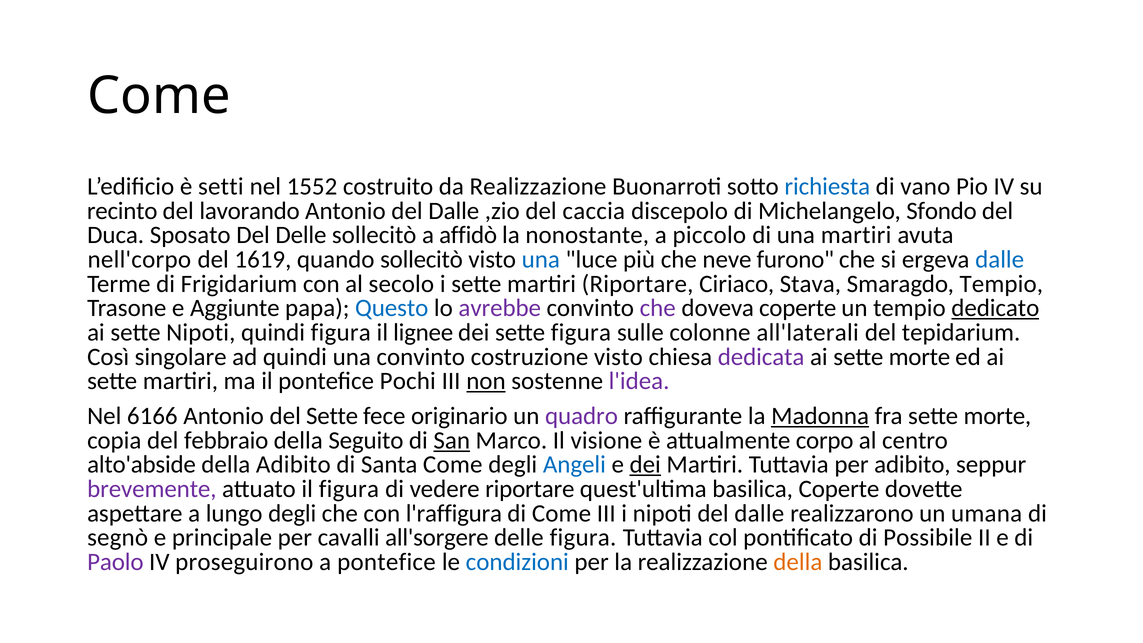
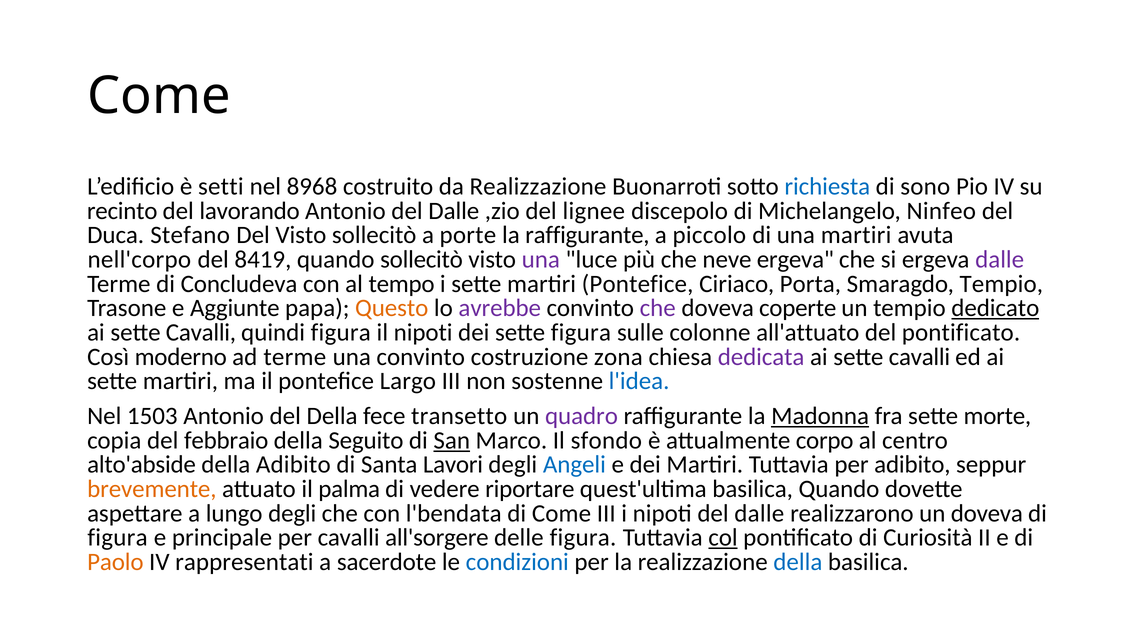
1552: 1552 -> 8968 (312, 187)
vano: vano -> sono (925, 187)
caccia: caccia -> lignee (594, 211)
Sfondo: Sfondo -> Ninfeo (941, 211)
Sposato: Sposato -> Stefano (190, 235)
Del Delle: Delle -> Visto (301, 235)
affidò: affidò -> porte (468, 235)
la nonostante: nonostante -> raffigurante (587, 235)
1619: 1619 -> 8419 (263, 260)
una colour: blue -> purple (541, 260)
neve furono: furono -> ergeva (795, 260)
dalle colour: blue -> purple (1000, 260)
Frigidarium: Frigidarium -> Concludeva (239, 284)
secolo: secolo -> tempo (402, 284)
martiri Riportare: Riportare -> Pontefice (638, 284)
Stava: Stava -> Porta (810, 284)
Questo colour: blue -> orange (392, 308)
Nipoti: Nipoti -> Cavalli (201, 332)
il lignee: lignee -> nipoti (423, 332)
all'laterali: all'laterali -> all'attuato (808, 332)
del tepidarium: tepidarium -> pontificato (961, 332)
singolare: singolare -> moderno (181, 357)
ad quindi: quindi -> terme (295, 357)
costruzione visto: visto -> zona (618, 357)
morte: morte -> cavalli (919, 357)
Pochi: Pochi -> Largo (408, 381)
non underline: present -> none (486, 381)
l'idea colour: purple -> blue (639, 381)
6166: 6166 -> 1503 (152, 416)
del Sette: Sette -> Della (332, 416)
originario: originario -> transetto (459, 416)
visione: visione -> sfondo (606, 440)
Santa Come: Come -> Lavori (453, 465)
dei underline: present -> none (645, 465)
brevemente colour: purple -> orange (152, 489)
il figura: figura -> palma (349, 489)
basilica Coperte: Coperte -> Quando (839, 489)
l'raffigura: l'raffigura -> l'bendata (454, 513)
un umana: umana -> doveva (987, 513)
segnò: segnò -> figura (118, 538)
col underline: none -> present (723, 538)
Possibile: Possibile -> Curiosità (928, 538)
Paolo colour: purple -> orange (115, 562)
proseguirono: proseguirono -> rappresentati (244, 562)
a pontefice: pontefice -> sacerdote (387, 562)
della colour: orange -> blue (798, 562)
